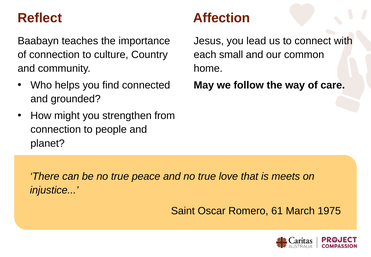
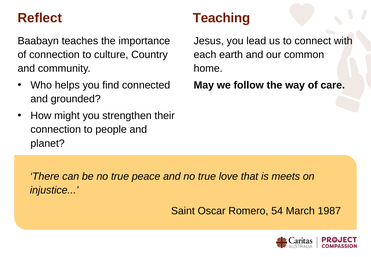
Affection: Affection -> Teaching (222, 18)
small: small -> earth (231, 55)
from: from -> their (165, 116)
61: 61 -> 54 (277, 211)
1975: 1975 -> 1987 (329, 211)
